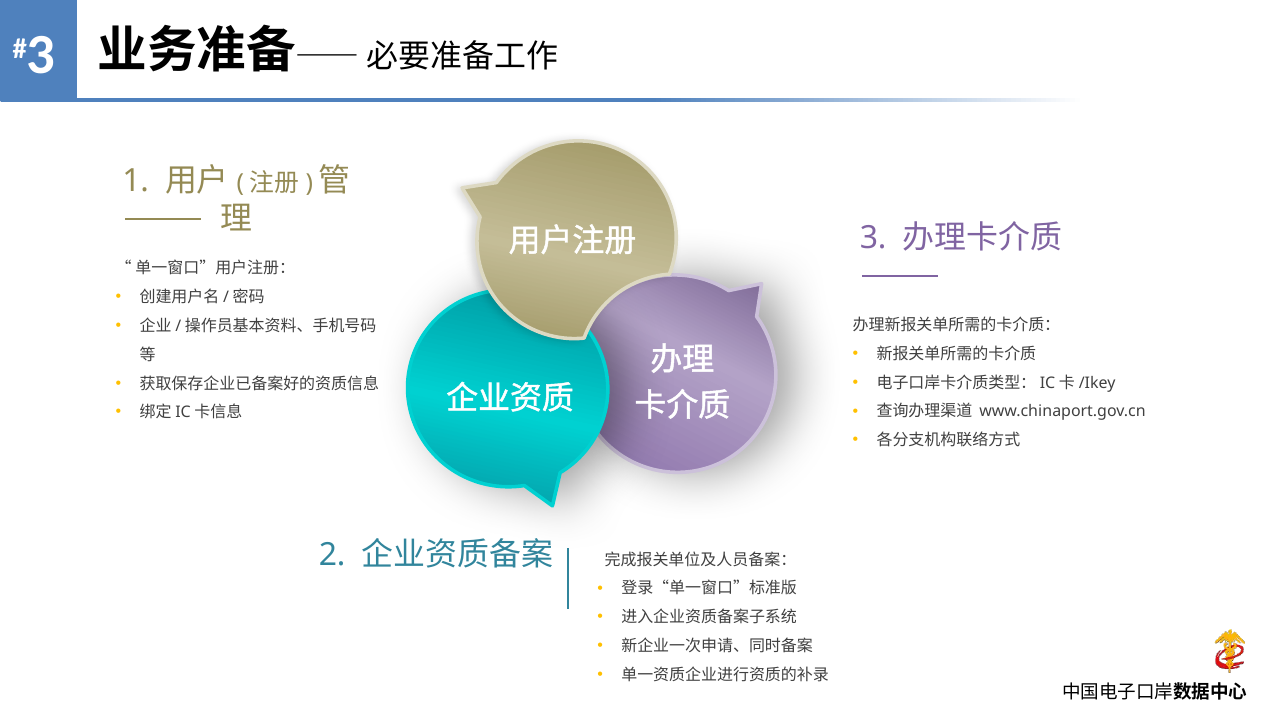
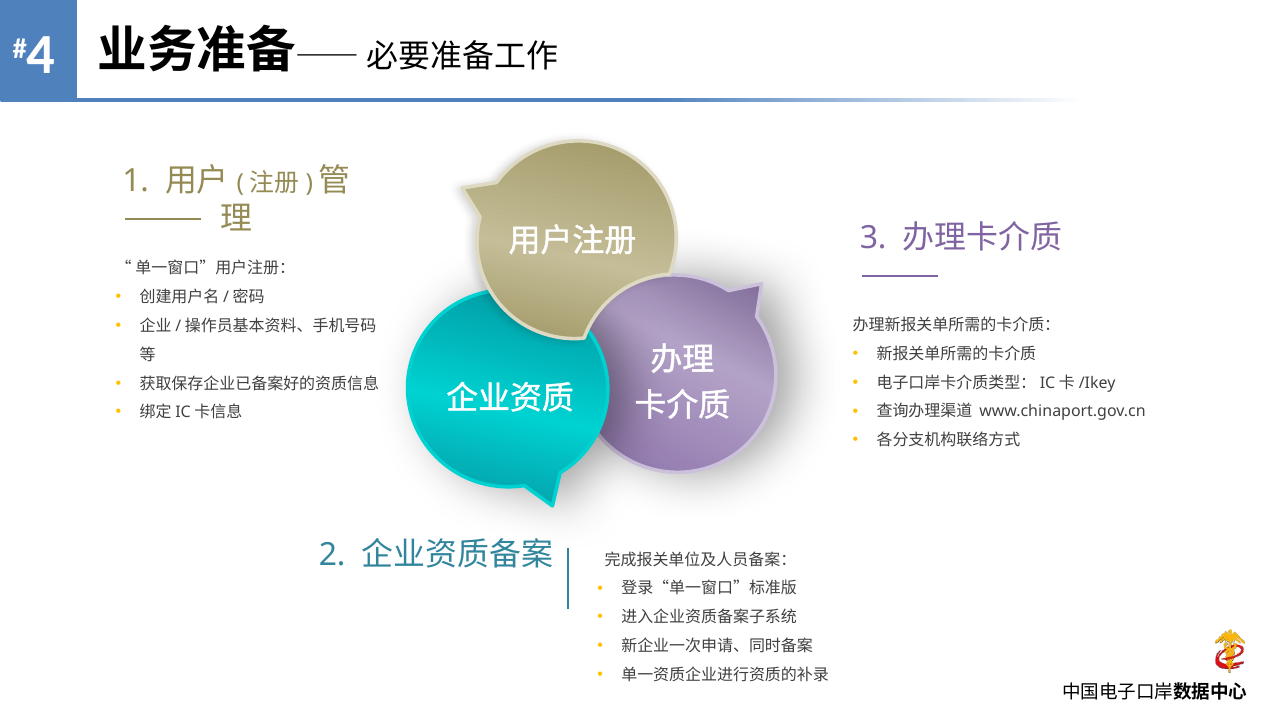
3: 3 -> 4 (41, 55)
